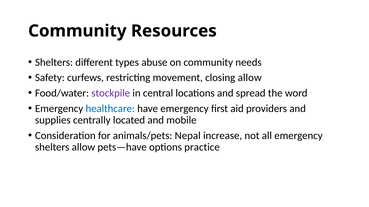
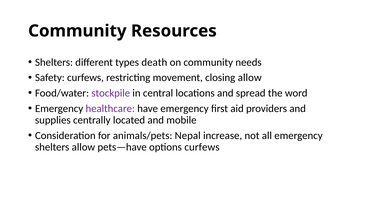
abuse: abuse -> death (154, 62)
healthcare colour: blue -> purple (110, 109)
options practice: practice -> curfews (202, 148)
